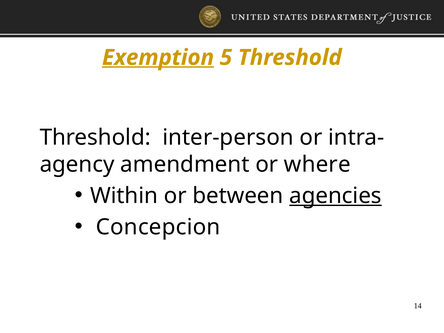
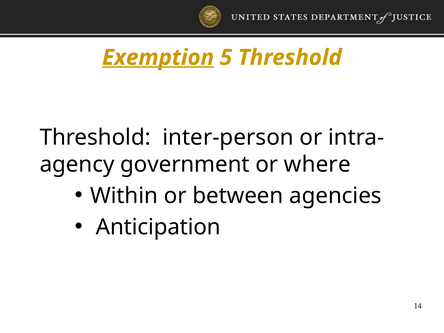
amendment: amendment -> government (185, 164)
agencies underline: present -> none (335, 196)
Concepcion: Concepcion -> Anticipation (158, 227)
